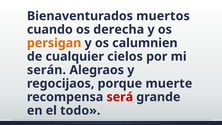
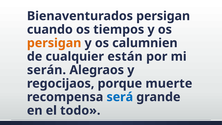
Bienaventurados muertos: muertos -> persigan (163, 16)
derecha: derecha -> tiempos (119, 29)
cielos: cielos -> están (125, 56)
será colour: red -> blue (120, 97)
